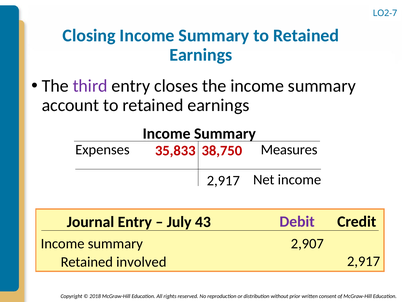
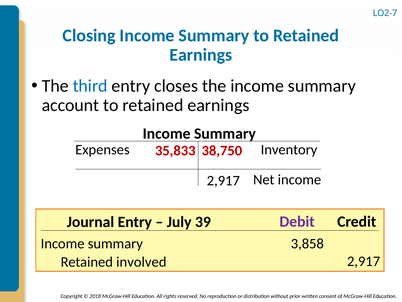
third colour: purple -> blue (90, 86)
Measures: Measures -> Inventory (289, 150)
43: 43 -> 39 (203, 222)
2,907: 2,907 -> 3,858 (307, 243)
